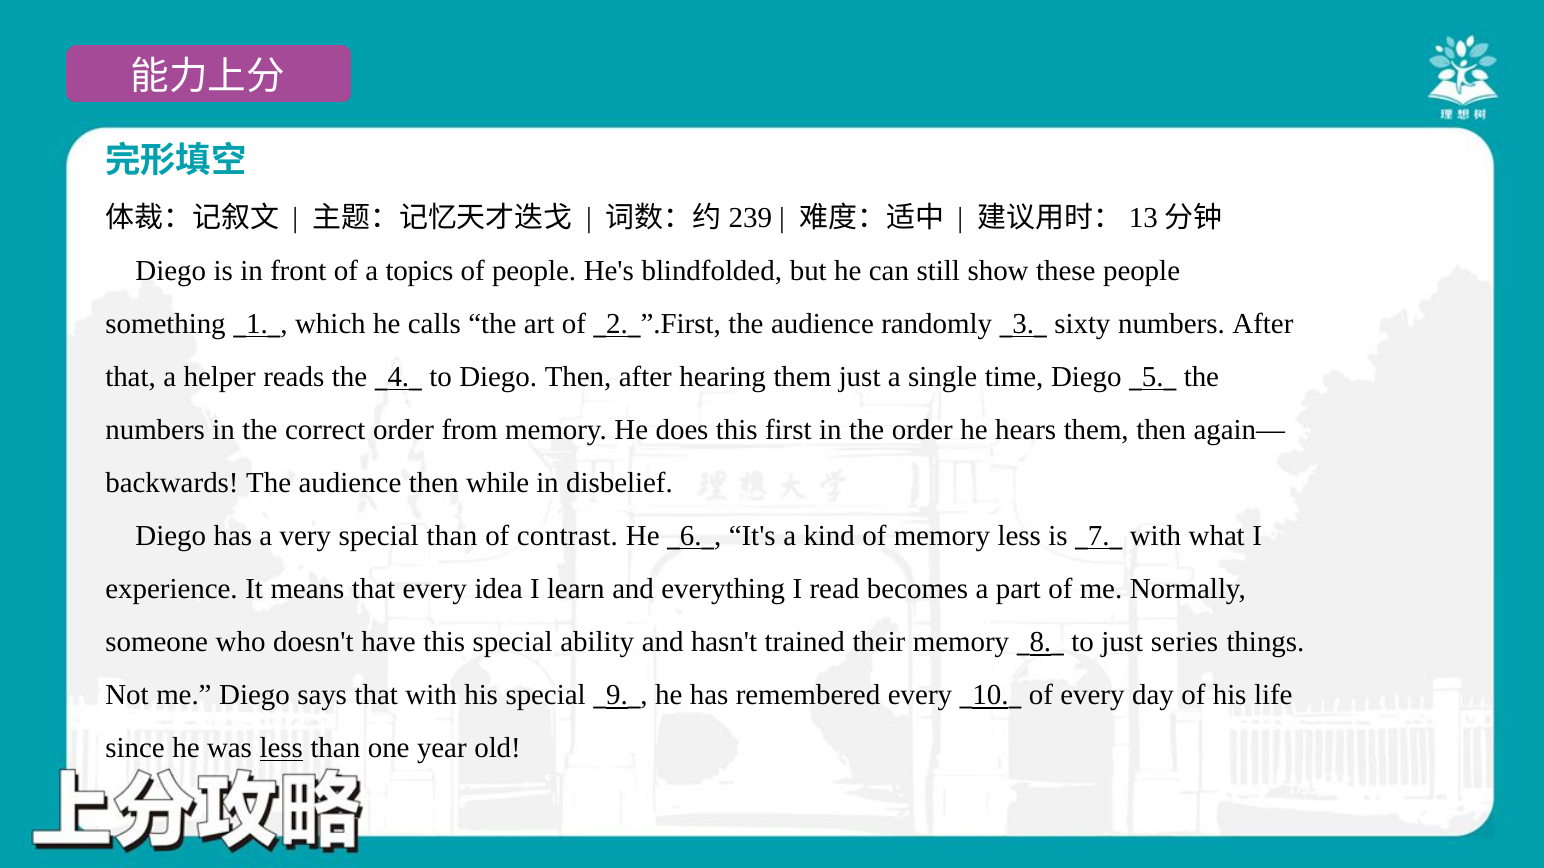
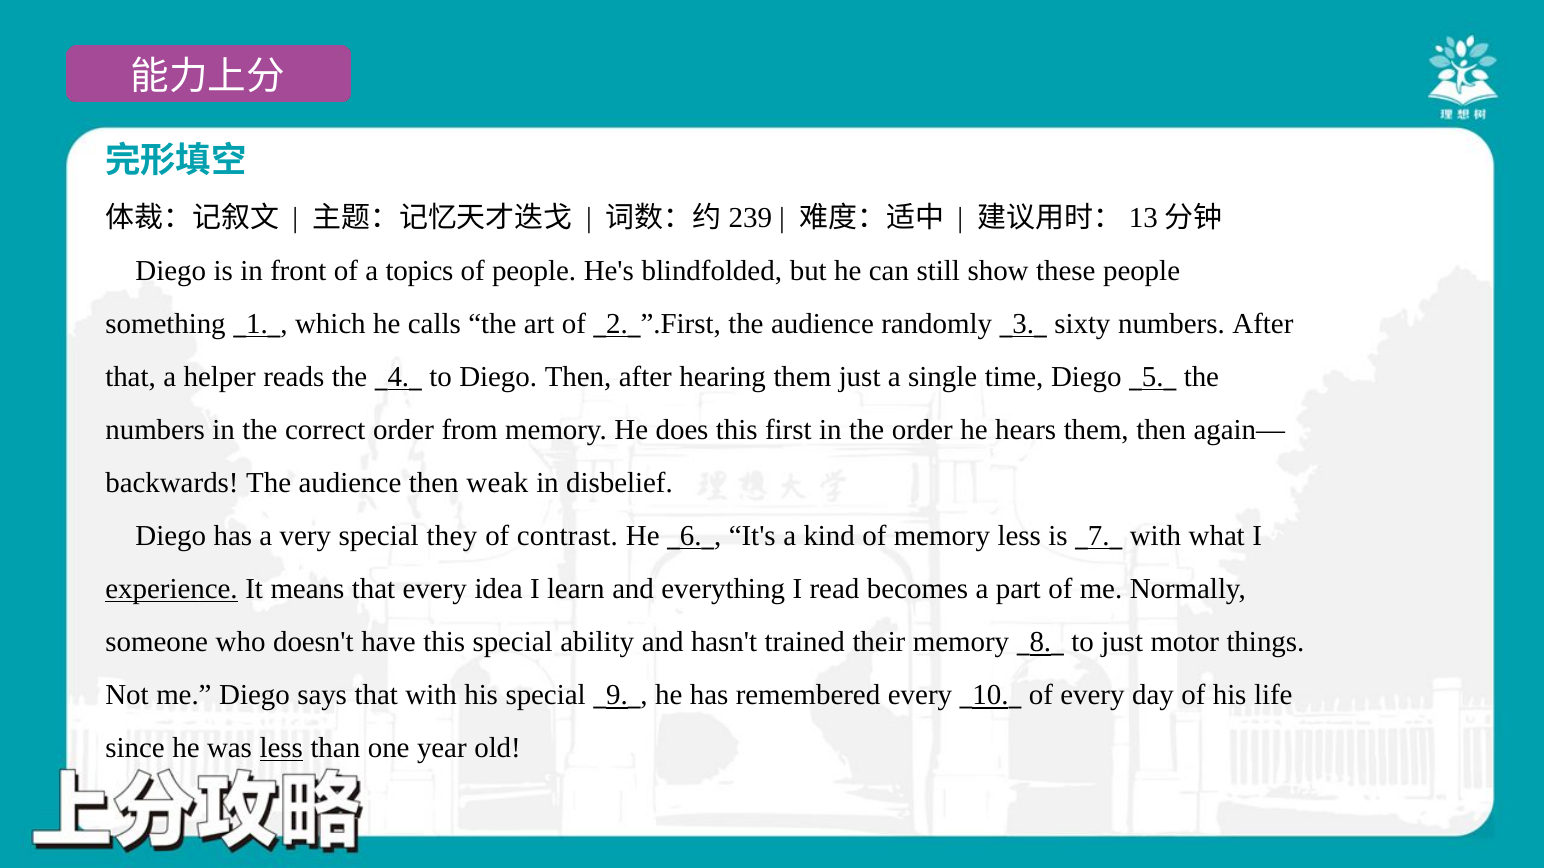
while: while -> weak (497, 483)
special than: than -> they (452, 536)
experience underline: none -> present (172, 589)
series: series -> motor (1185, 642)
